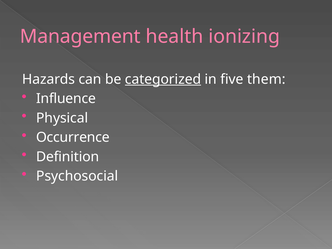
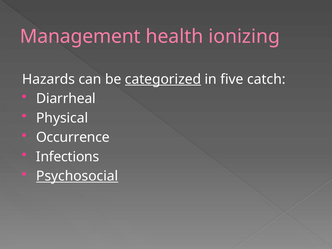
them: them -> catch (266, 79)
Influence: Influence -> Diarrheal (66, 99)
Definition: Definition -> Infections (68, 157)
Psychosocial underline: none -> present (77, 176)
